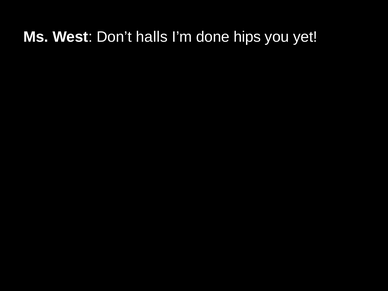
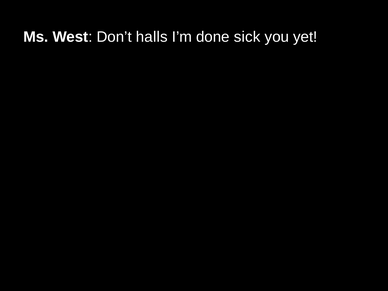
hips: hips -> sick (247, 37)
